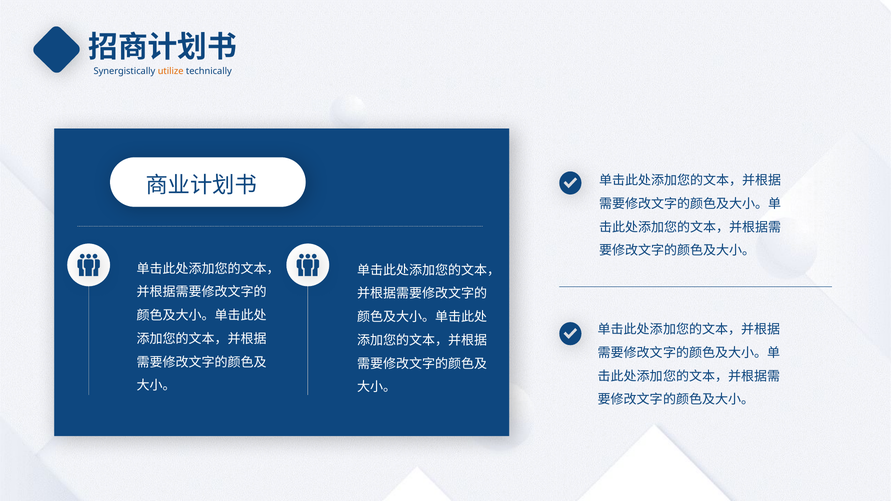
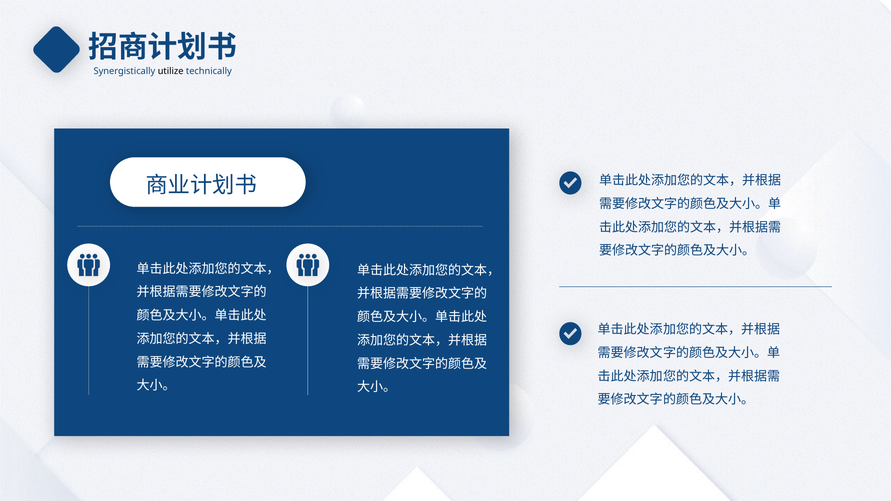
utilize colour: orange -> black (171, 71)
